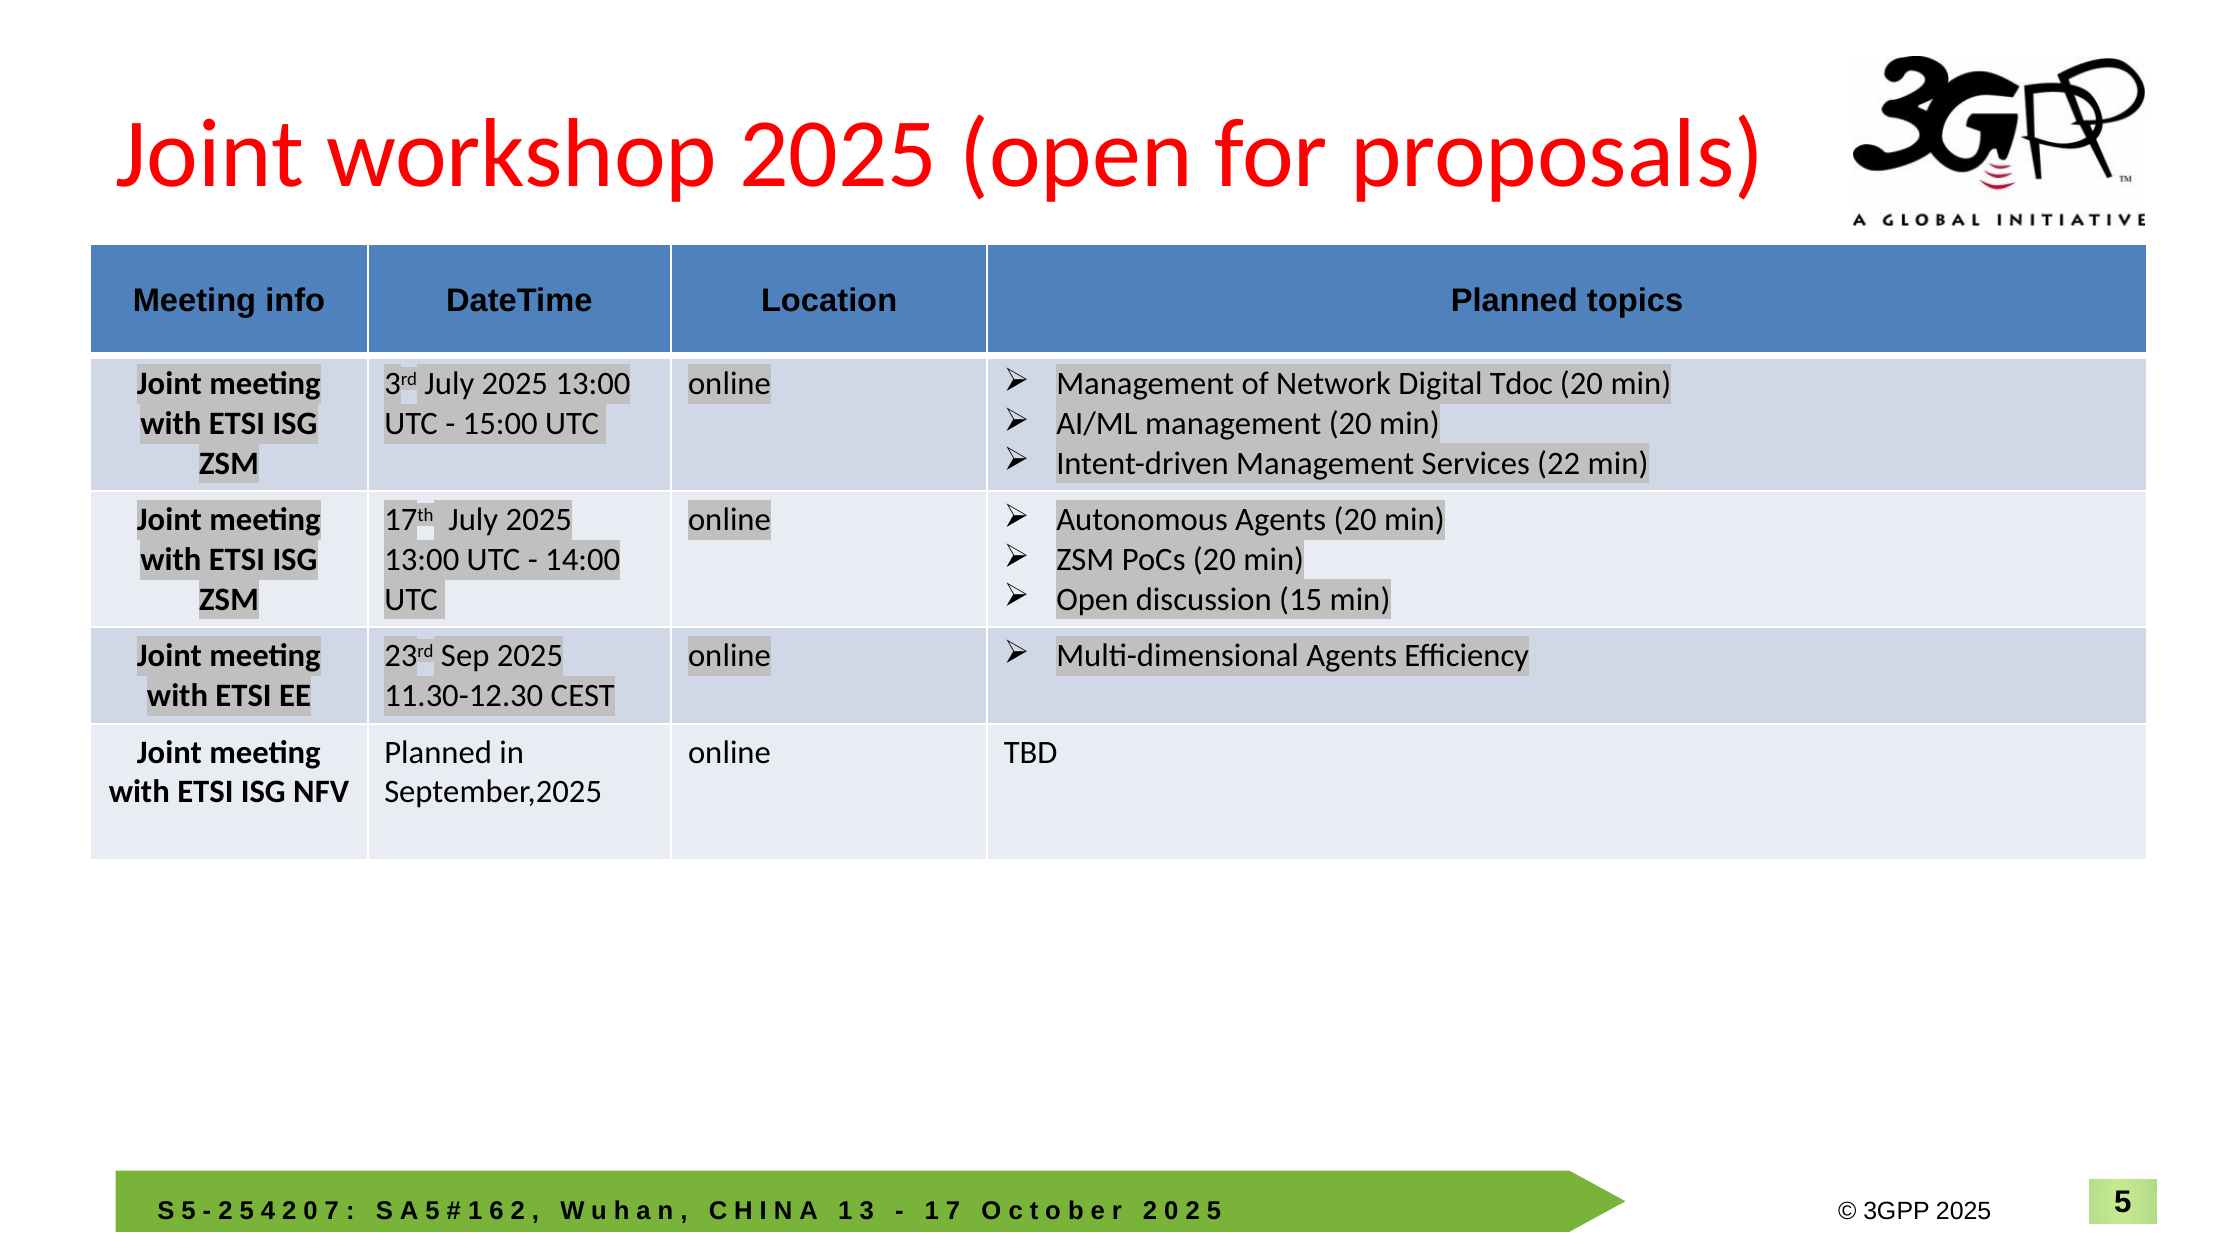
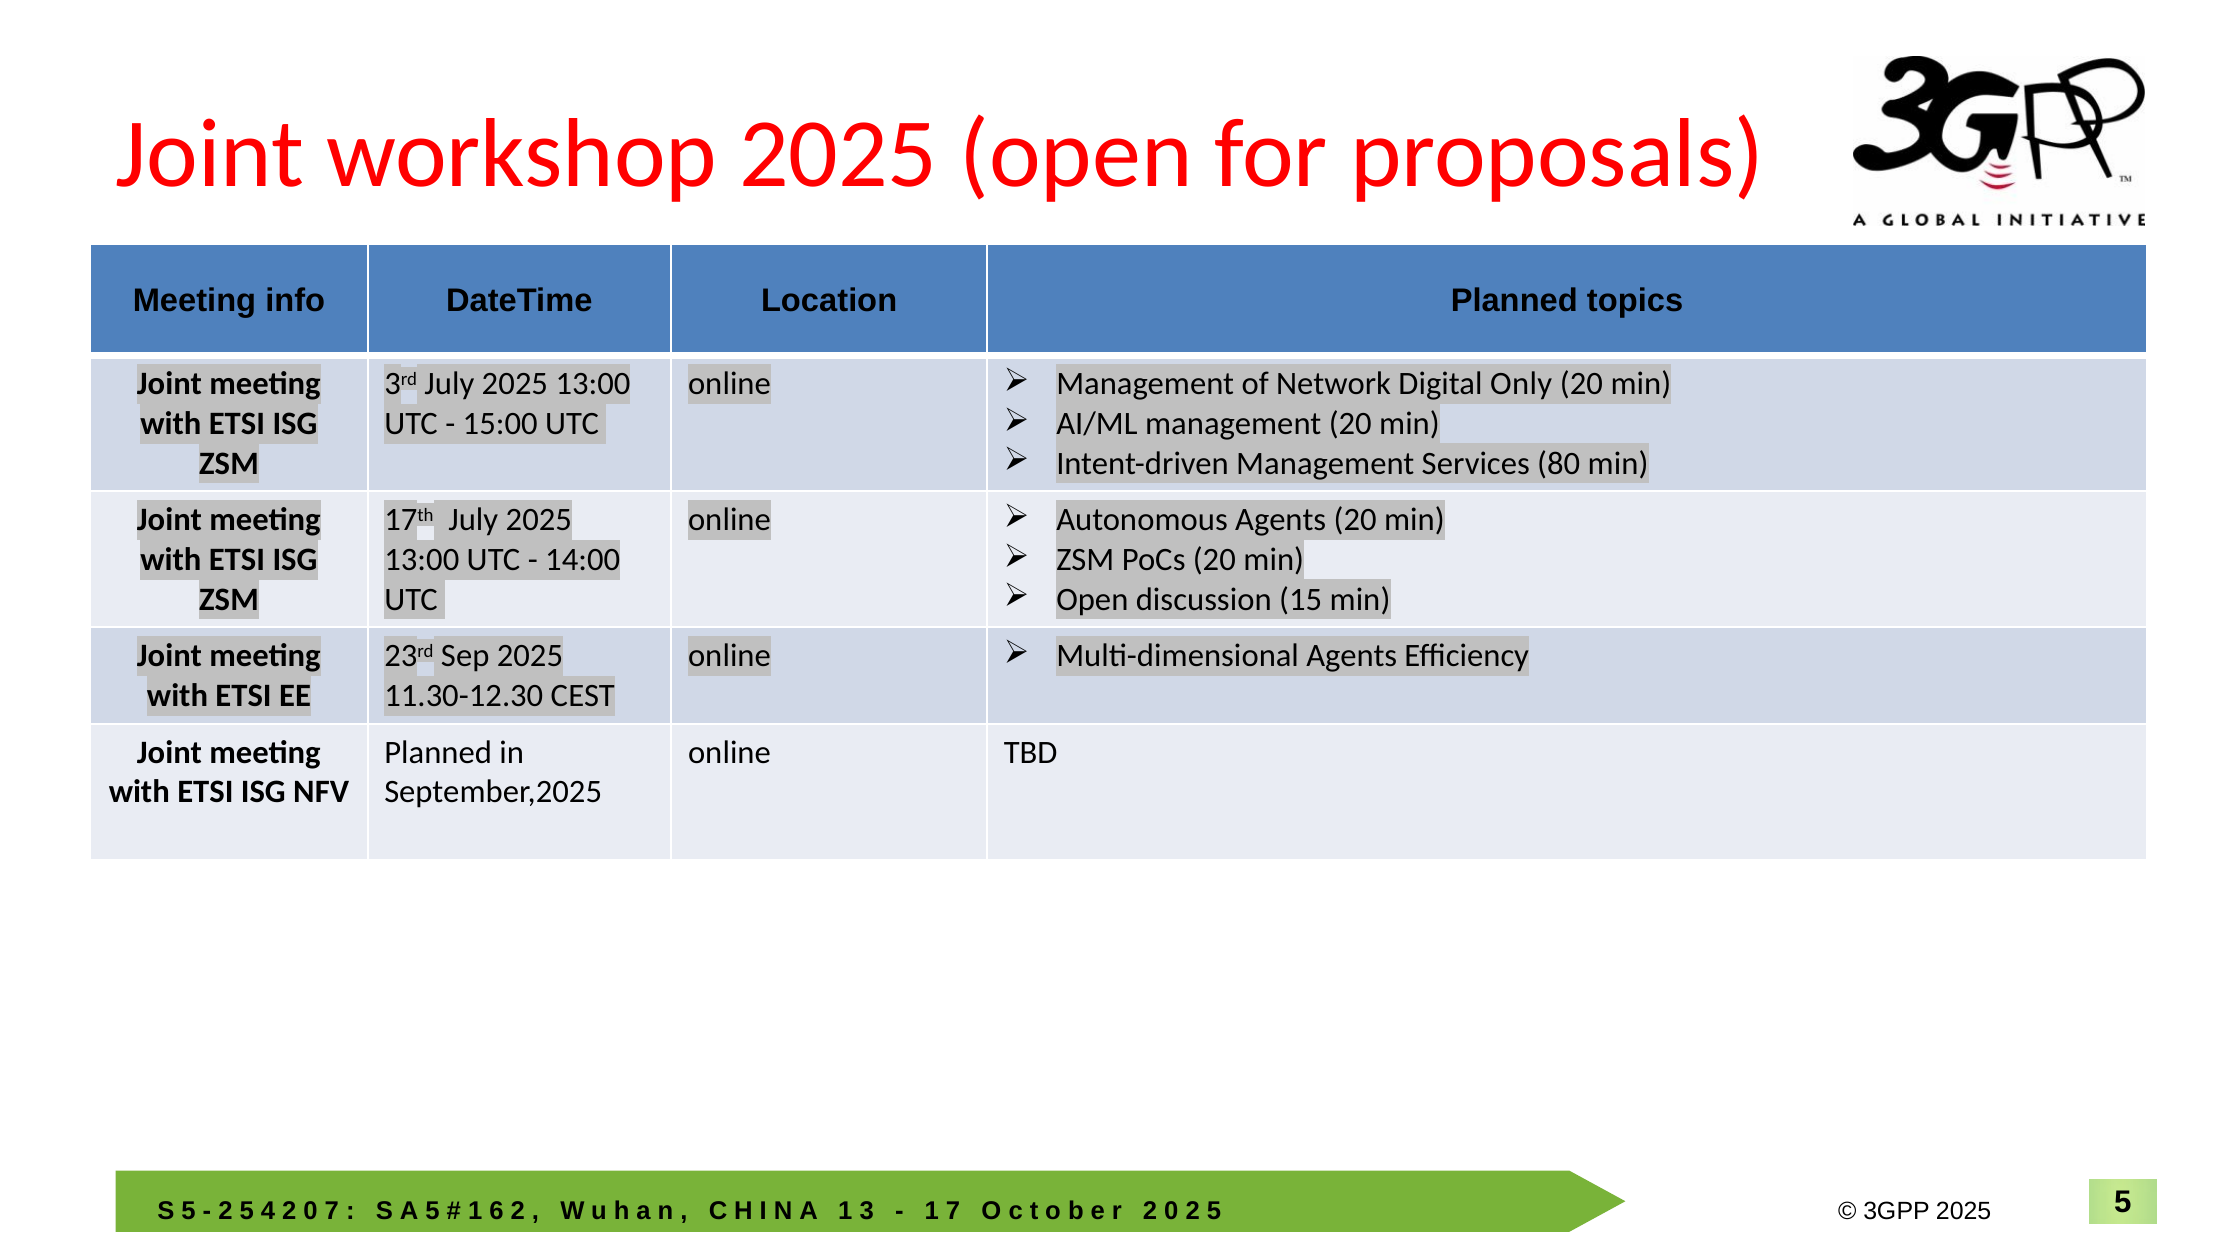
Tdoc: Tdoc -> Only (1521, 384)
22: 22 -> 80 (1559, 463)
